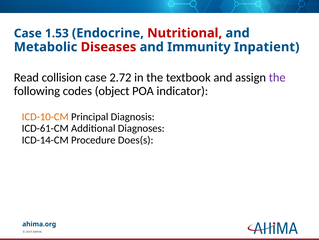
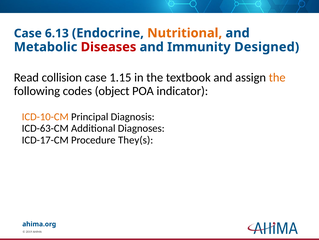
1.53: 1.53 -> 6.13 (57, 33)
Nutritional colour: red -> orange (185, 33)
Inpatient: Inpatient -> Designed (267, 47)
2.72: 2.72 -> 1.15 (120, 77)
the colour: purple -> orange (277, 77)
ICD-61-CM: ICD-61-CM -> ICD-63-CM (45, 128)
ICD-14-CM: ICD-14-CM -> ICD-17-CM (45, 140)
Does(s: Does(s -> They(s (136, 140)
